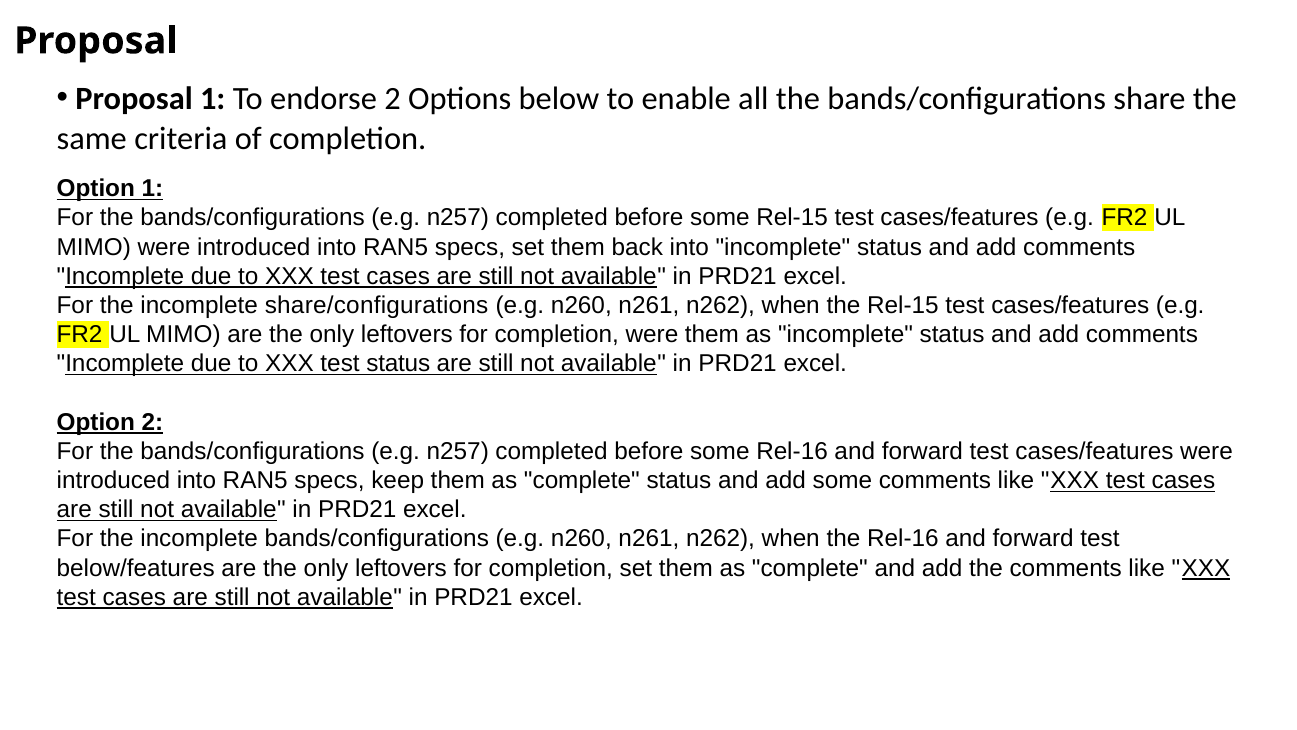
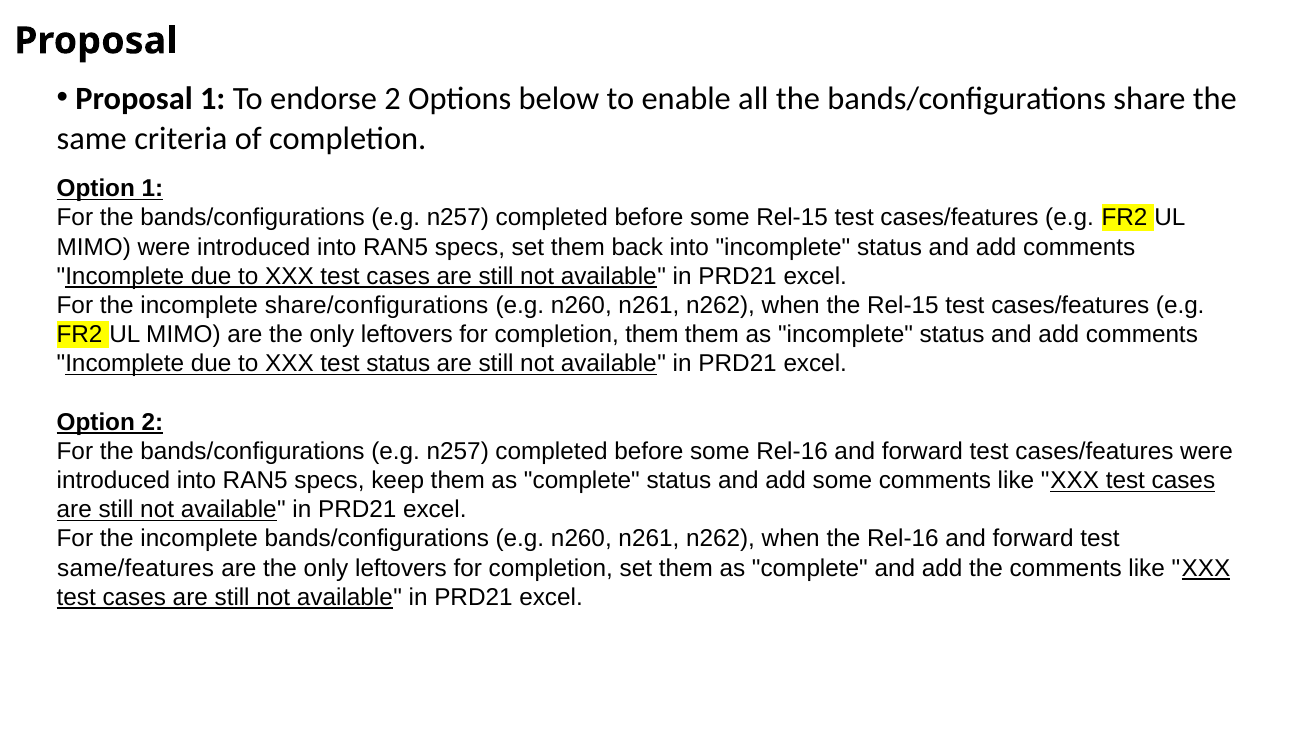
completion were: were -> them (652, 335)
below/features: below/features -> same/features (136, 568)
